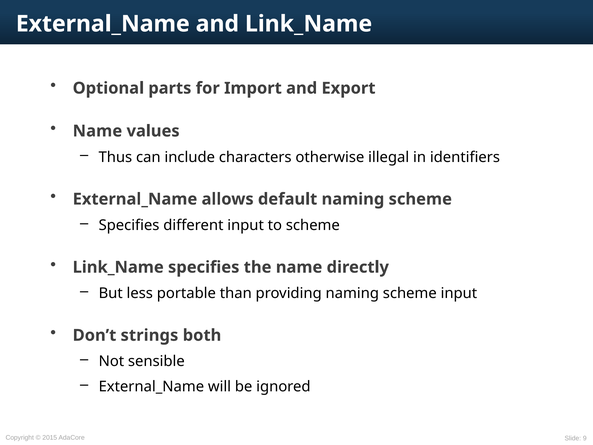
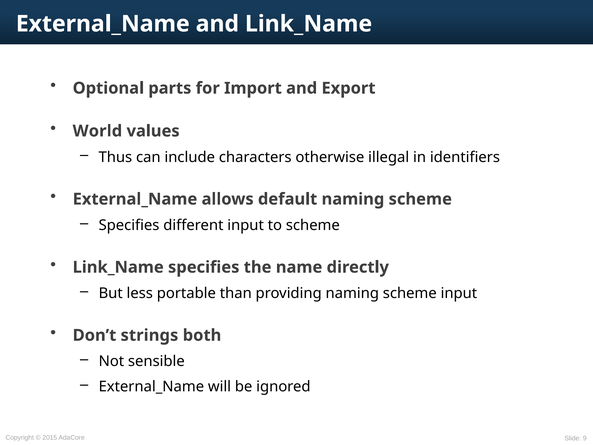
Name: Name -> World (97, 131)
